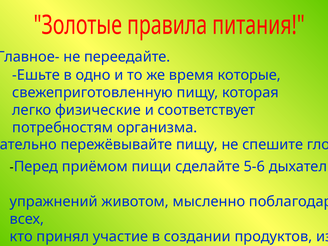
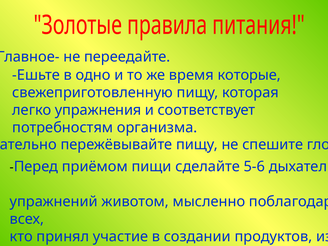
физические: физические -> упражнения (98, 110)
